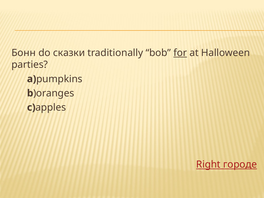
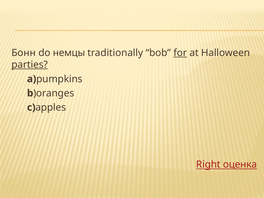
сказки: сказки -> немцы (69, 53)
parties underline: none -> present (30, 65)
городе: городе -> оценка (240, 164)
